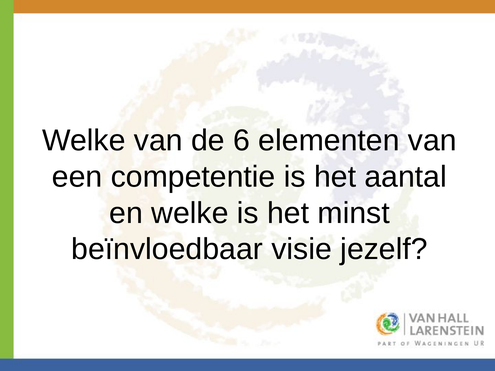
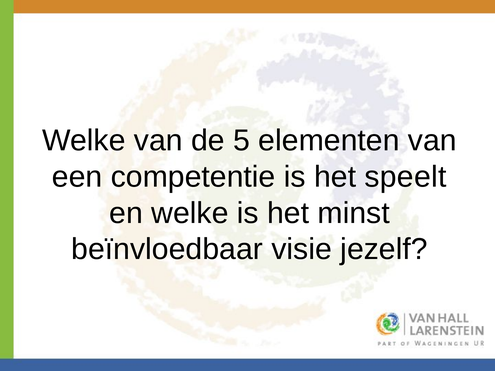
6: 6 -> 5 (242, 141)
aantal: aantal -> speelt (406, 177)
